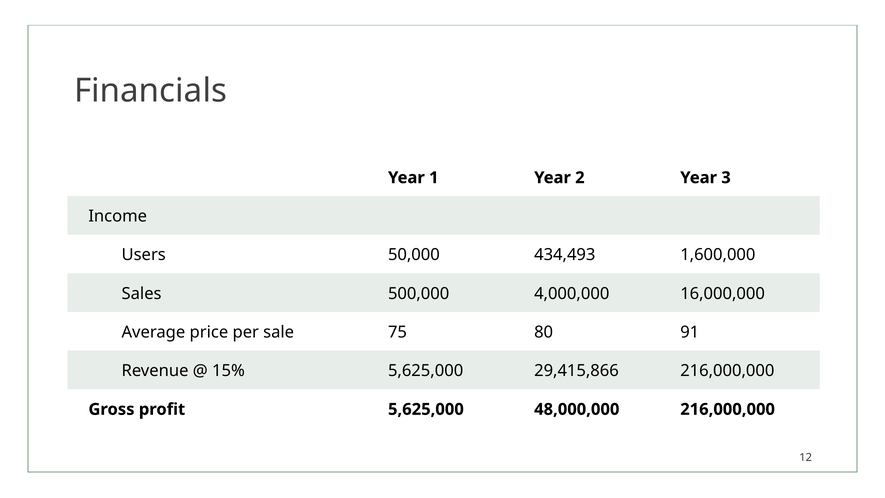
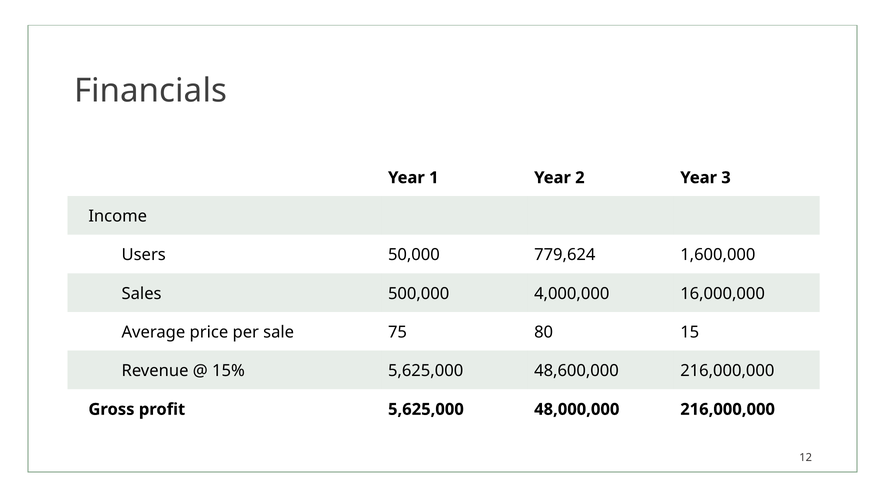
434,493: 434,493 -> 779,624 (565, 255)
91: 91 -> 15 (690, 332)
29,415,866: 29,415,866 -> 48,600,000 (576, 371)
